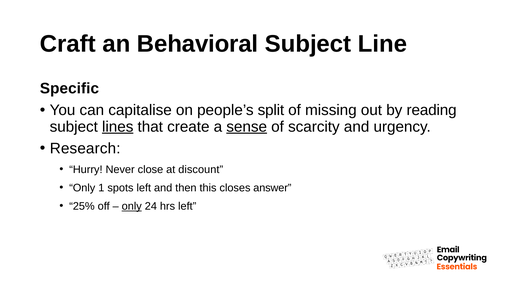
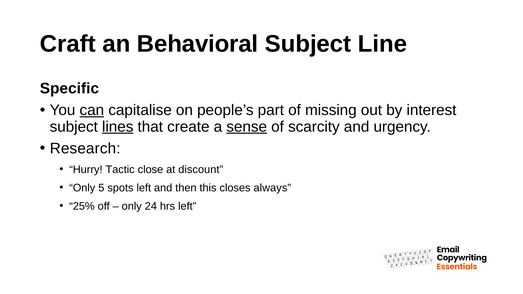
can underline: none -> present (92, 110)
split: split -> part (271, 110)
reading: reading -> interest (432, 110)
Never: Never -> Tactic (120, 170)
1: 1 -> 5 (101, 188)
answer: answer -> always (272, 188)
only underline: present -> none (132, 206)
